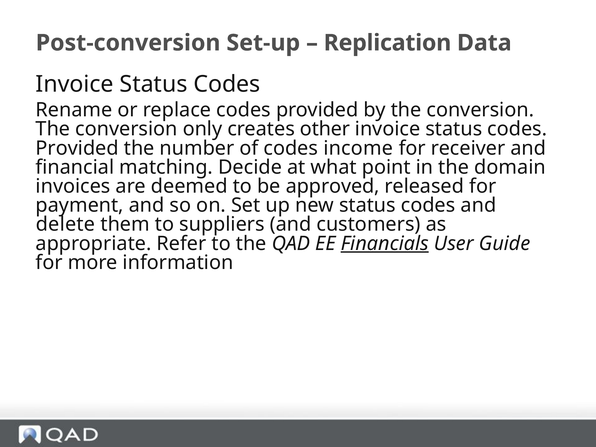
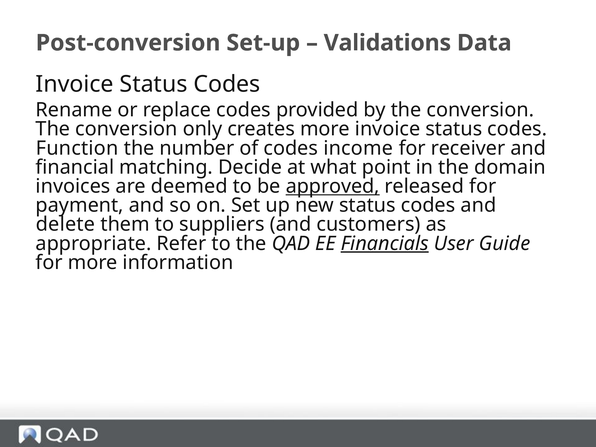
Replication: Replication -> Validations (387, 43)
creates other: other -> more (325, 129)
Provided: Provided -> Function (77, 148)
approved underline: none -> present (333, 186)
